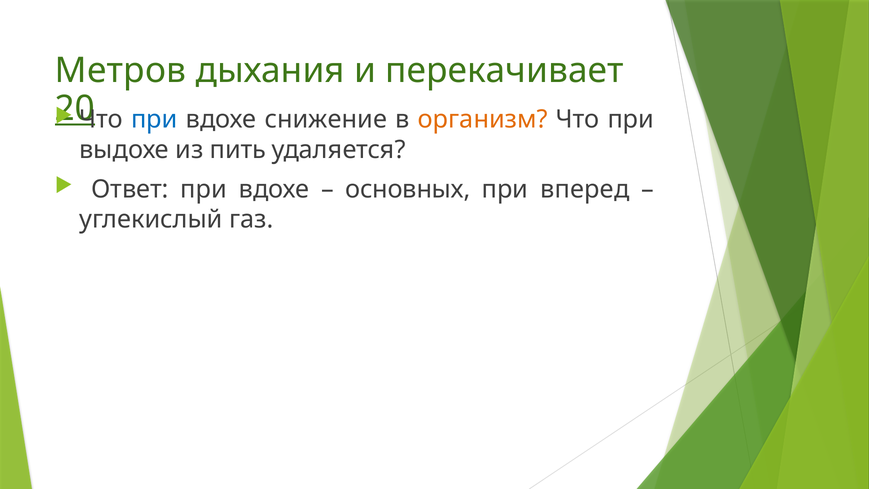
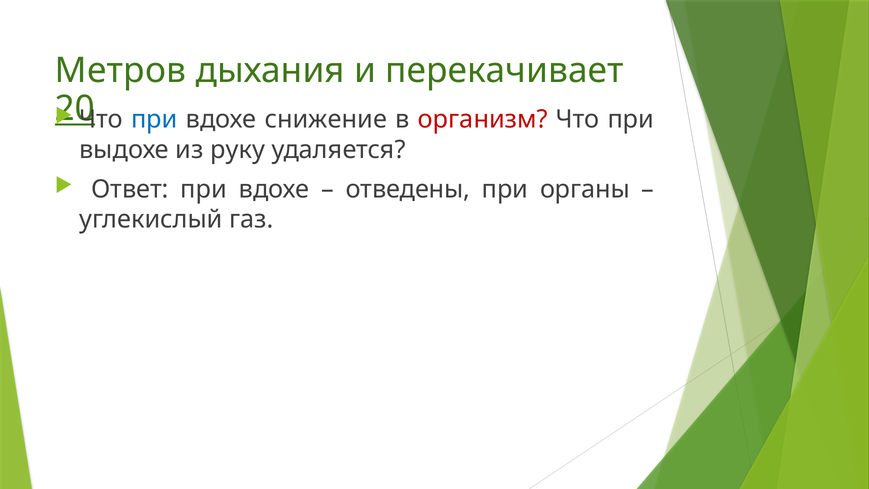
организм colour: orange -> red (483, 119)
пить: пить -> руку (238, 150)
основных: основных -> отведены (408, 189)
вперед: вперед -> органы (585, 189)
